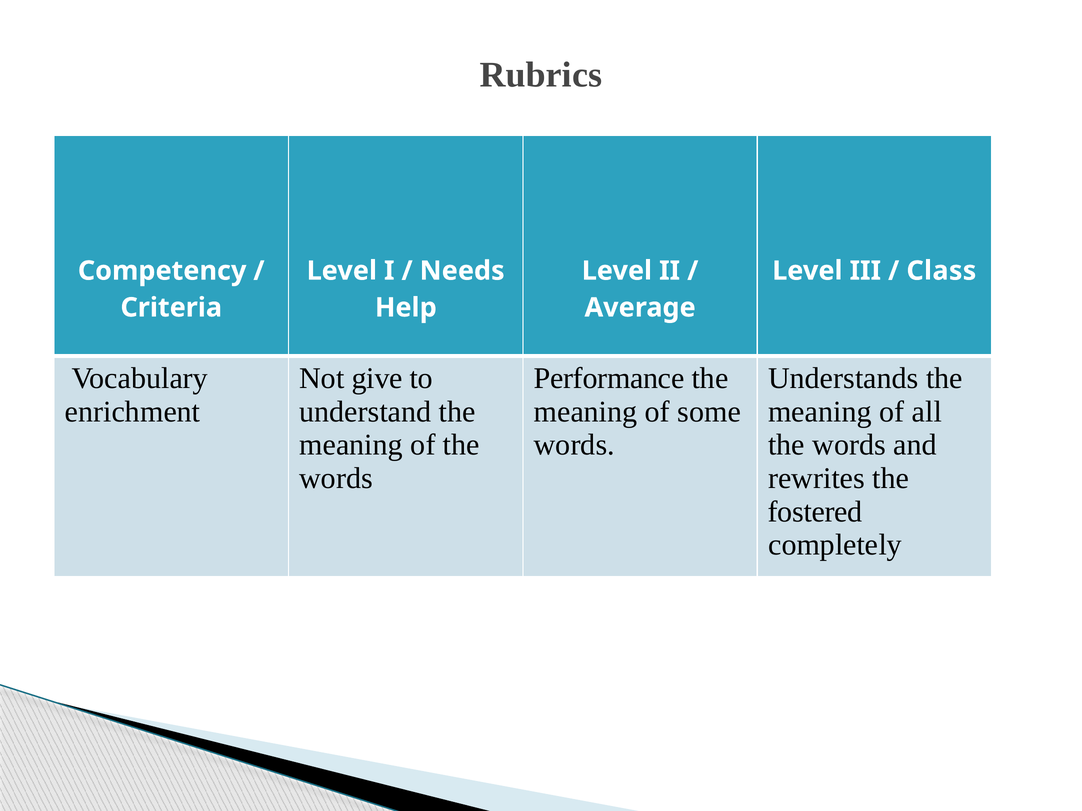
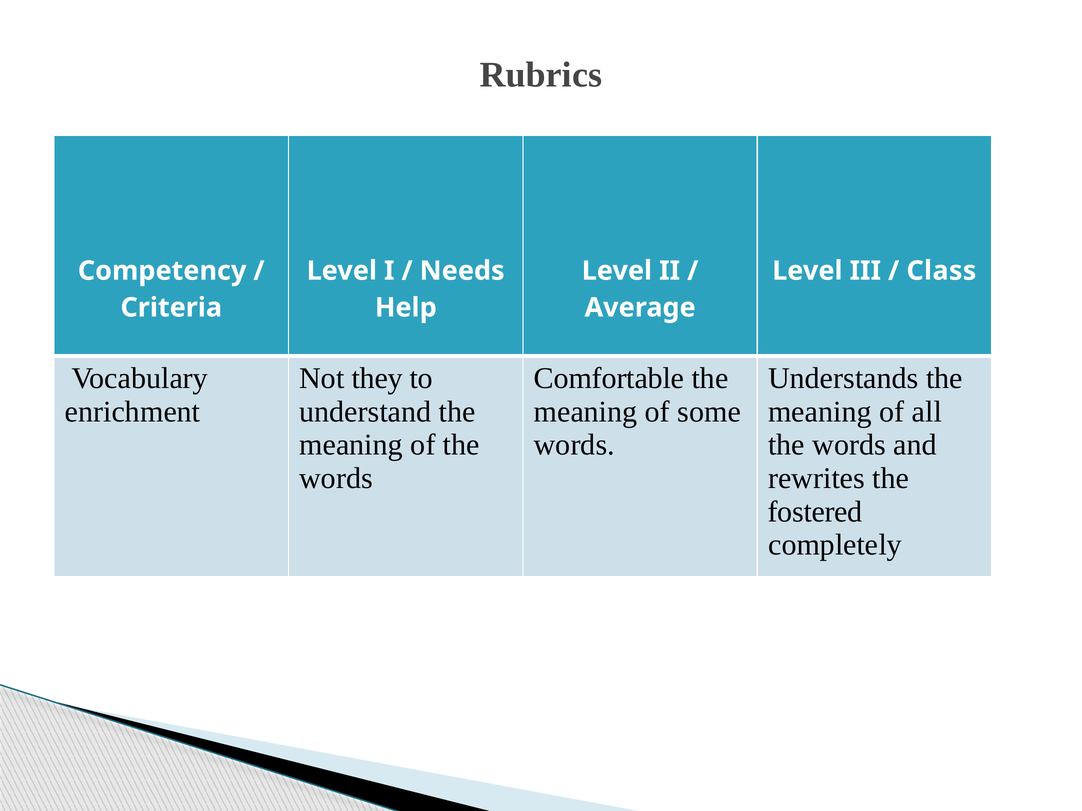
give: give -> they (377, 378)
Performance: Performance -> Comfortable (609, 378)
